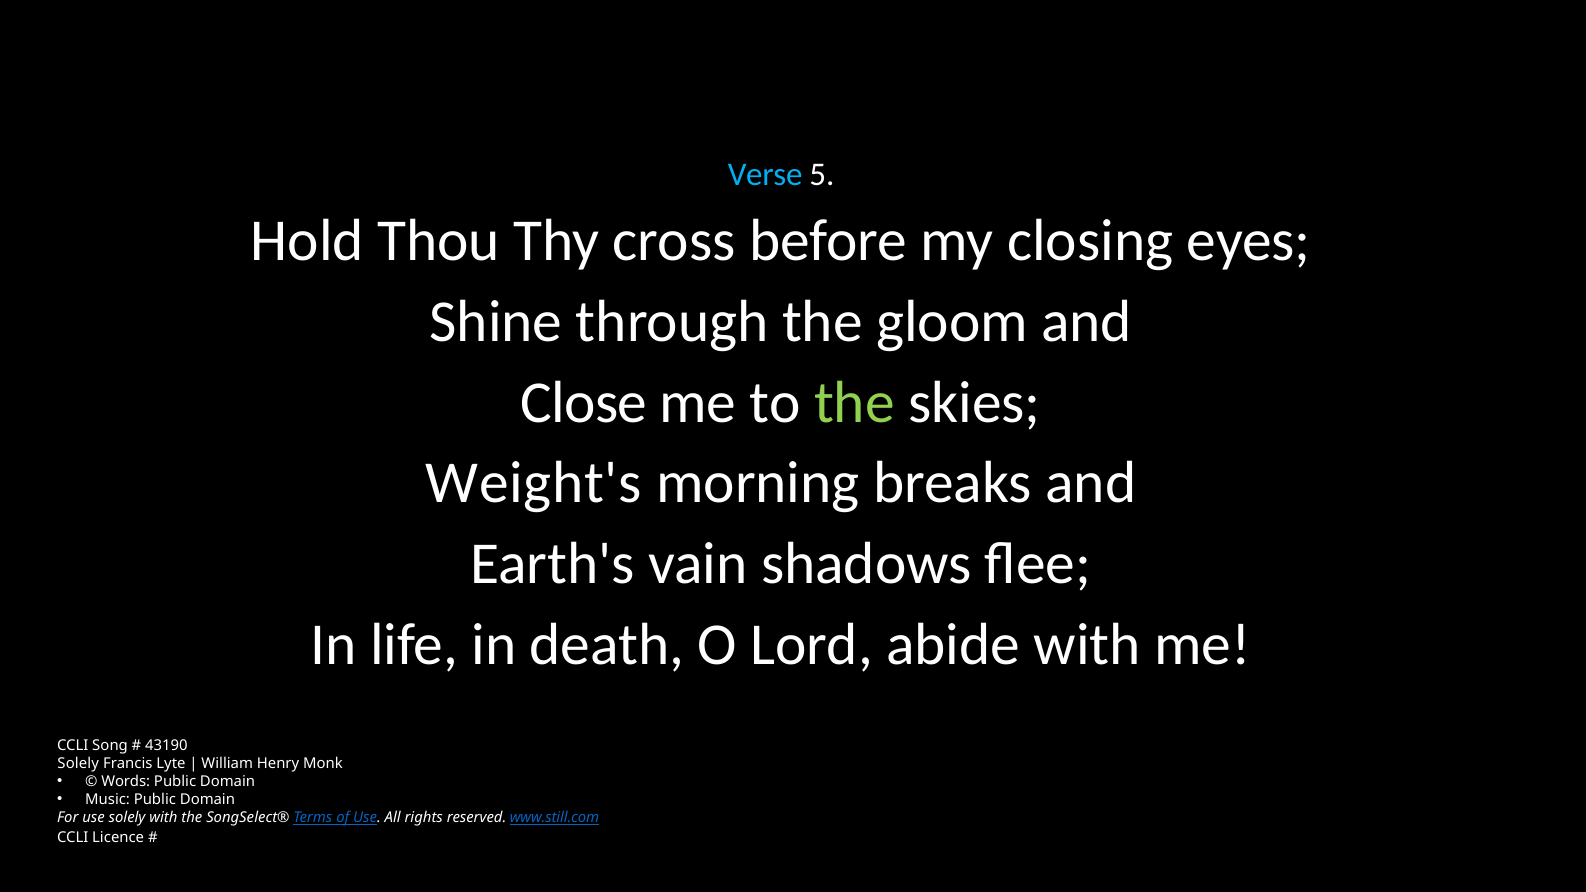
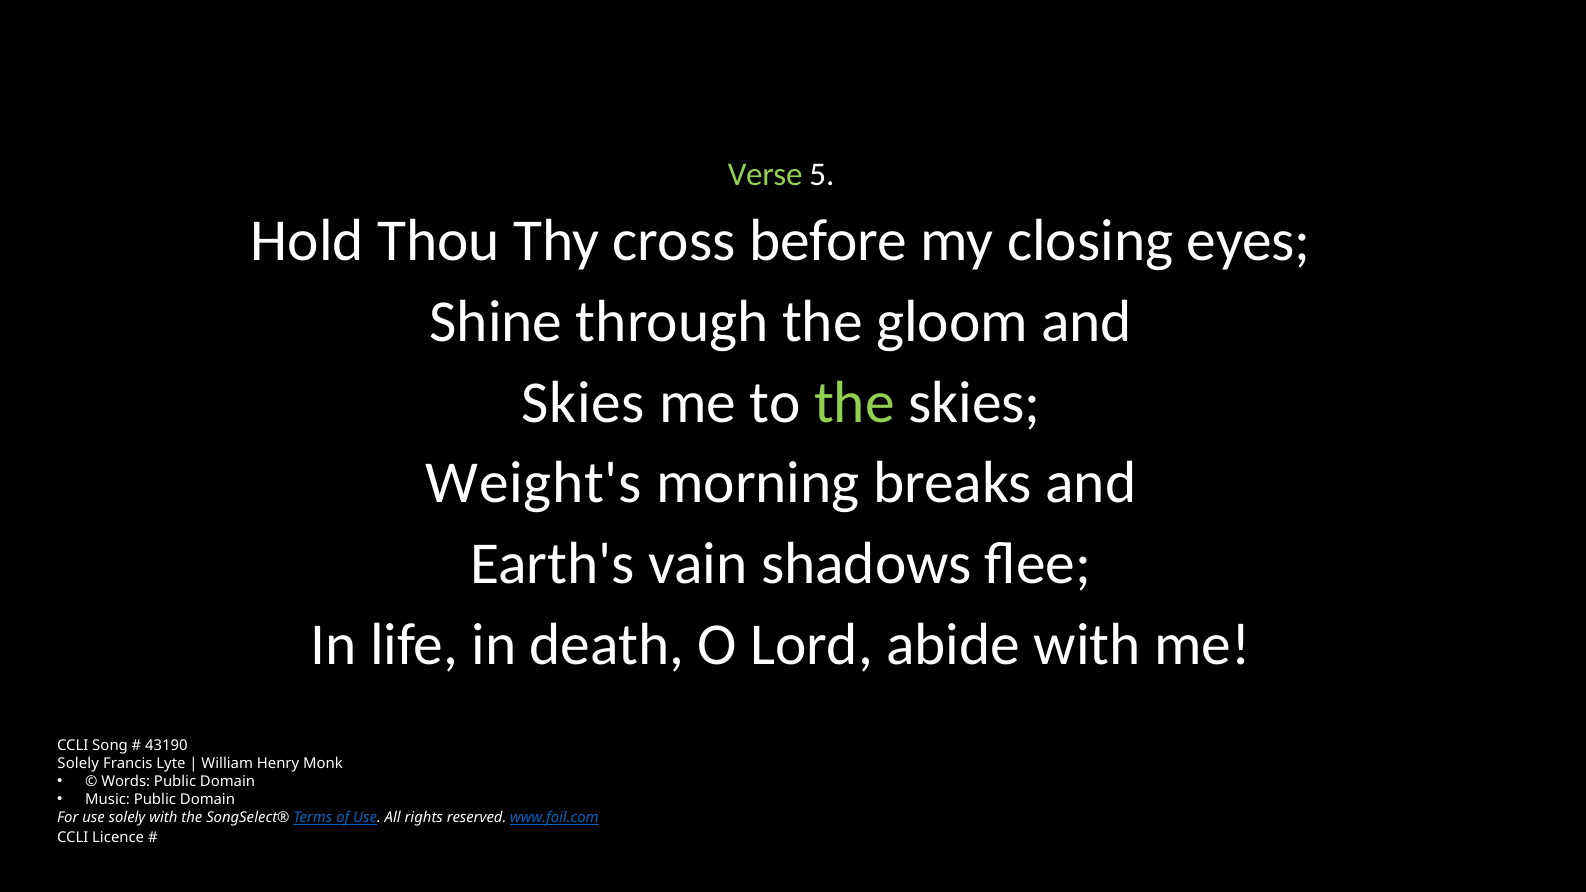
Verse colour: light blue -> light green (765, 175)
Close: Close -> Skies (583, 403)
www.still.com: www.still.com -> www.foil.com (554, 817)
